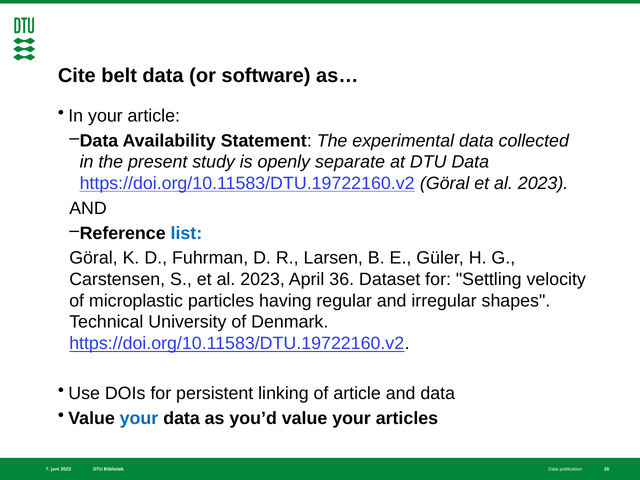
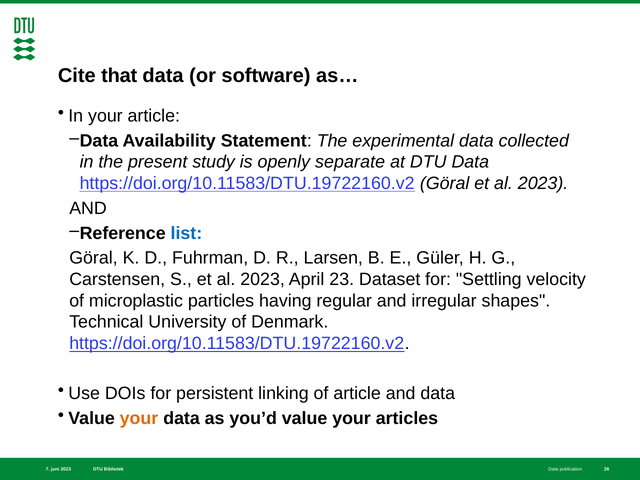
belt: belt -> that (119, 76)
36: 36 -> 23 (342, 279)
your colour: blue -> orange (139, 418)
